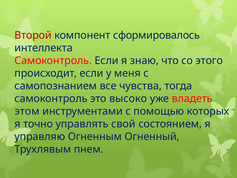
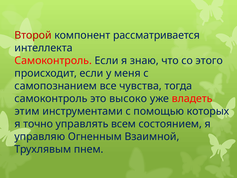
сформировалось: сформировалось -> рассматривается (156, 35)
этом: этом -> этим (27, 111)
свой: свой -> всем (124, 124)
Огненный: Огненный -> Взаимной (152, 136)
